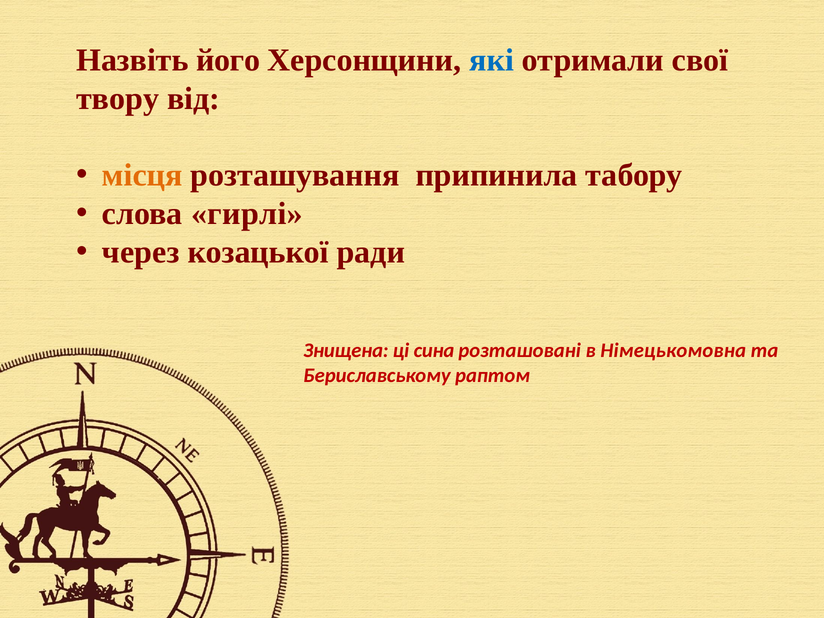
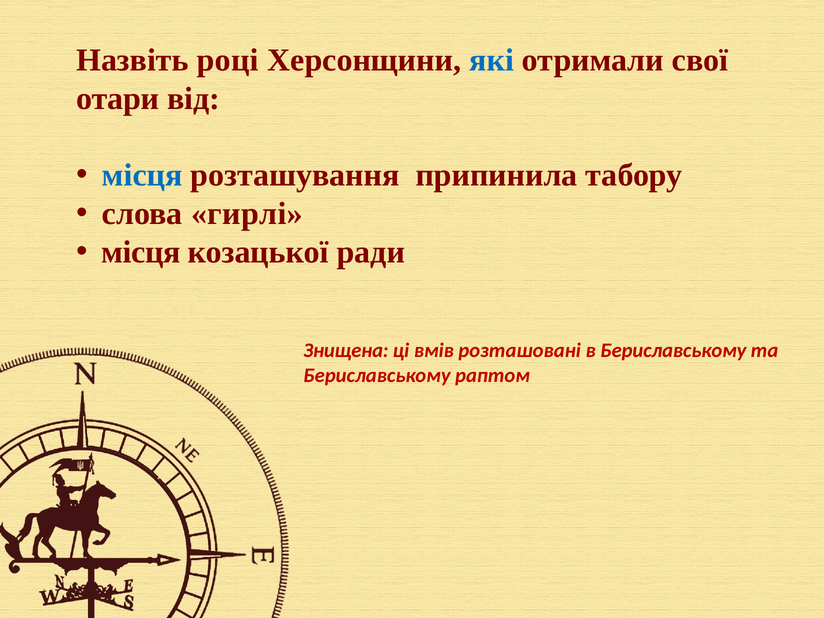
його: його -> році (228, 60)
твору: твору -> отари (118, 98)
місця colour: orange -> blue (142, 175)
через: через -> місця (141, 252)
сина: сина -> вмів (434, 351)
в Німецькомовна: Німецькомовна -> Бериславському (673, 351)
